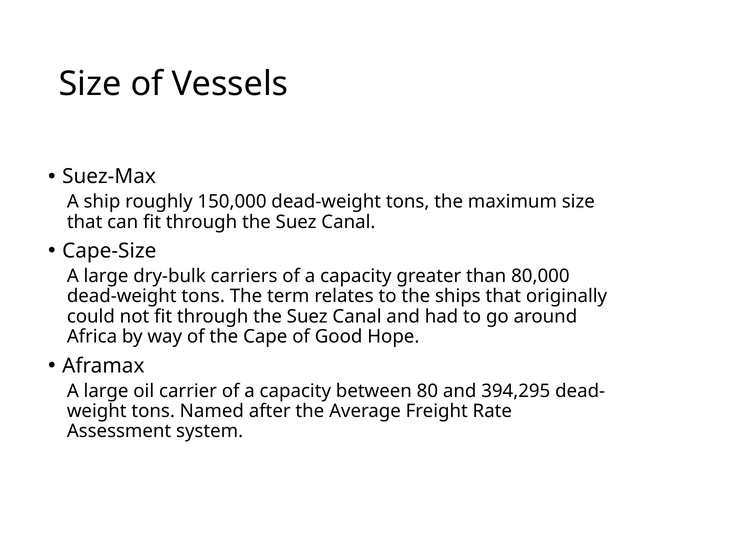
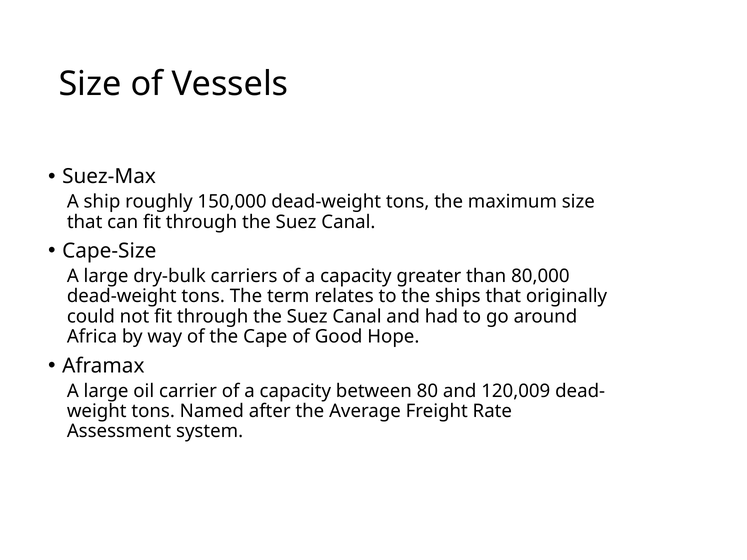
394,295: 394,295 -> 120,009 (516, 391)
